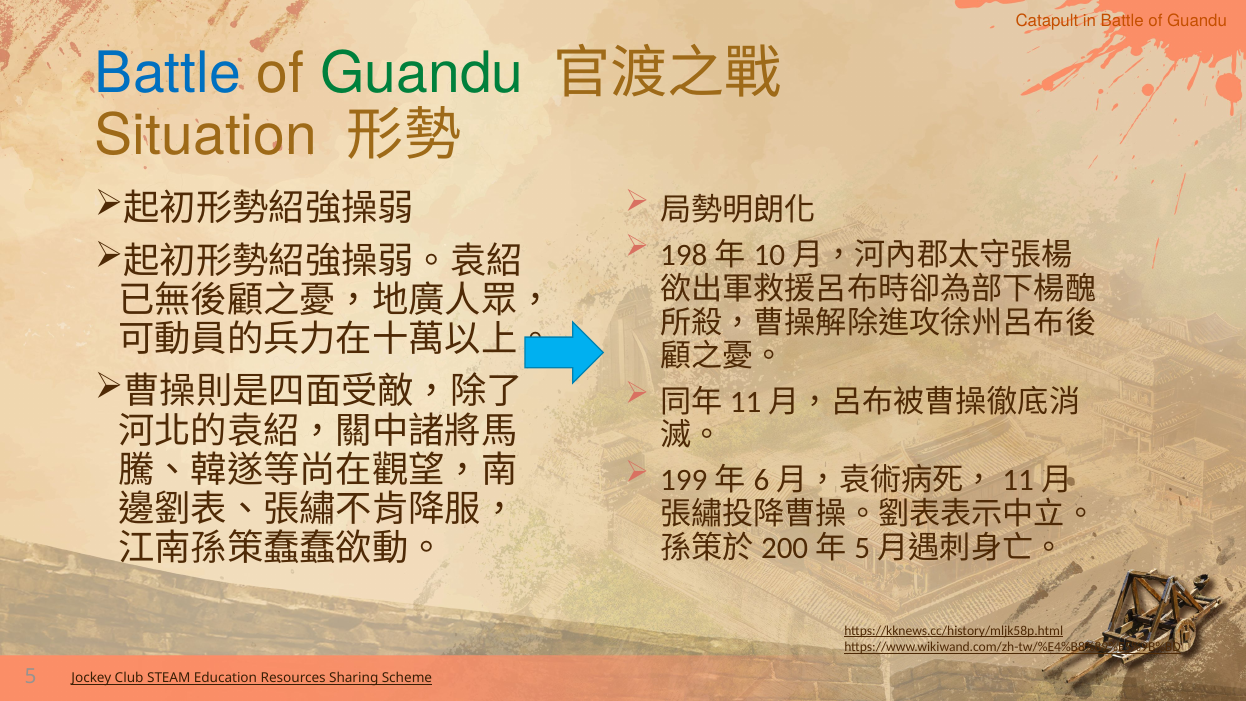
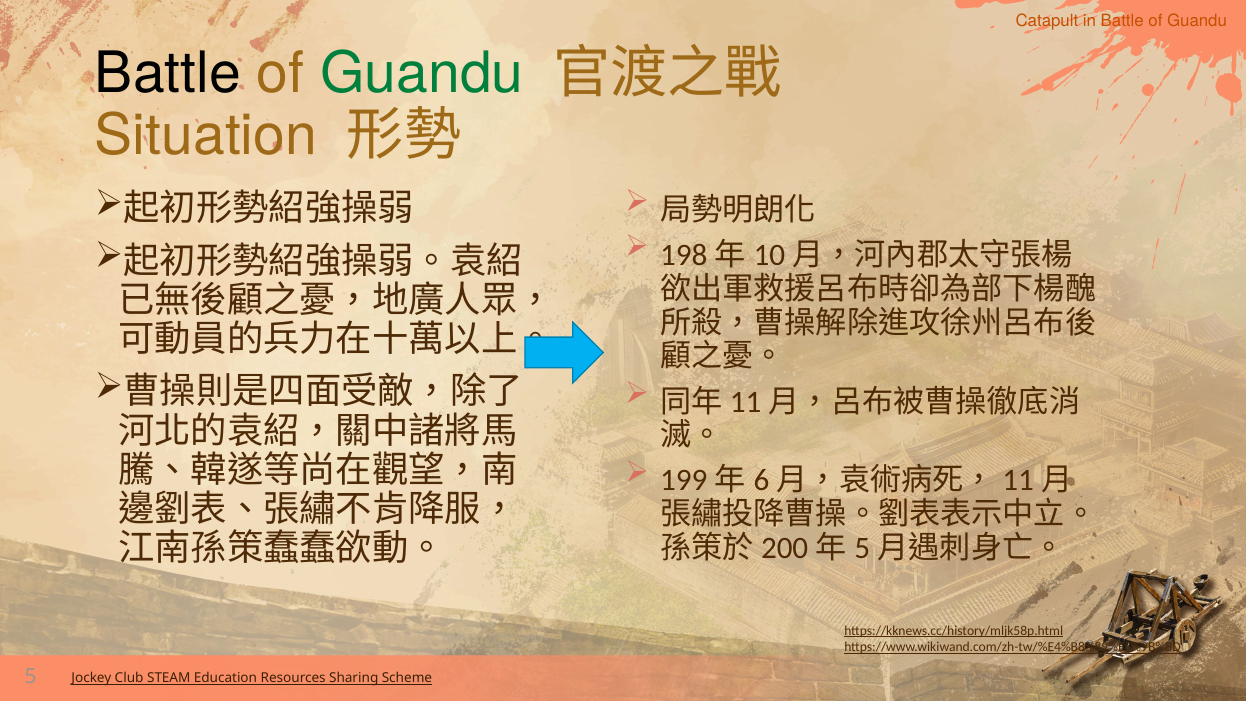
Battle colour: blue -> black (168, 74)
